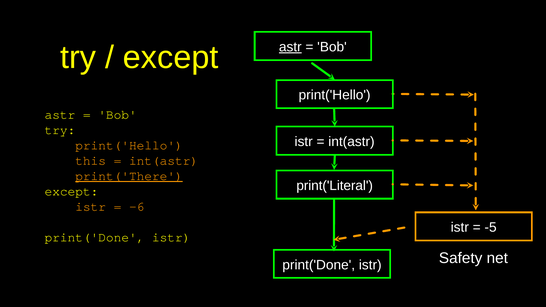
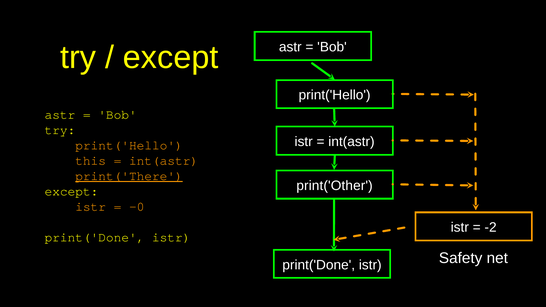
astr underline: present -> none (290, 47)
print('Literal: print('Literal -> print('Other (335, 186)
-6: -6 -> -0 (137, 207)
-5: -5 -> -2 (491, 227)
